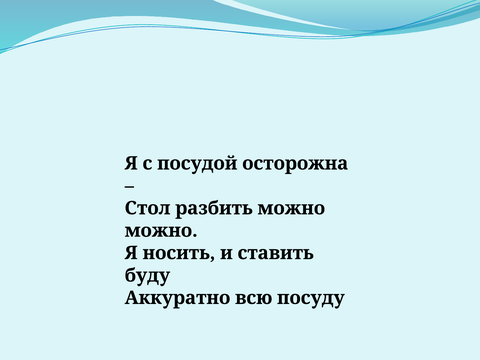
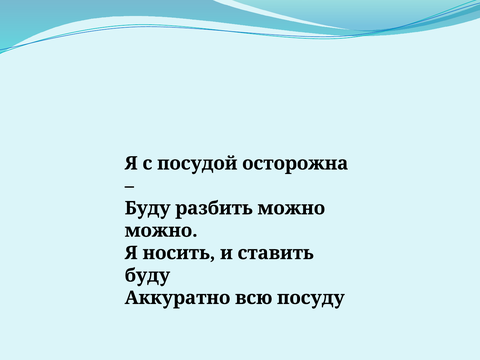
Стол: Стол -> Буду (148, 208)
